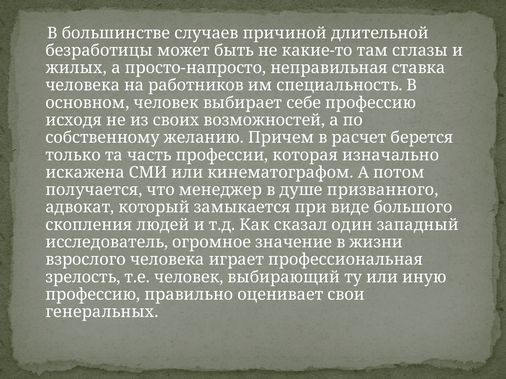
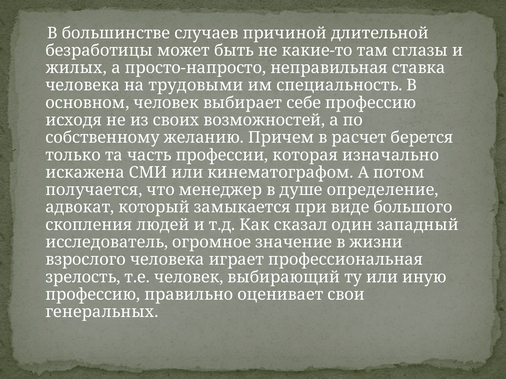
работников: работников -> трудовыми (196, 85)
призванного: призванного -> определение (383, 190)
